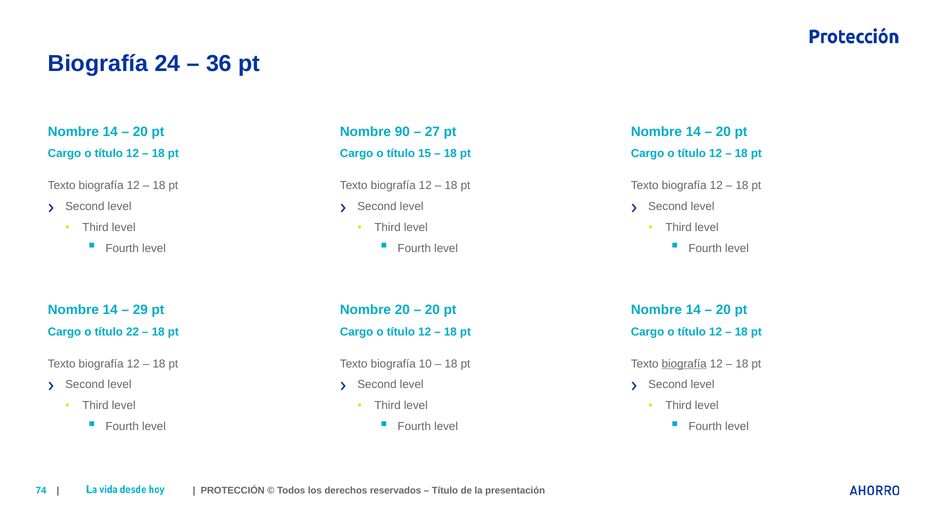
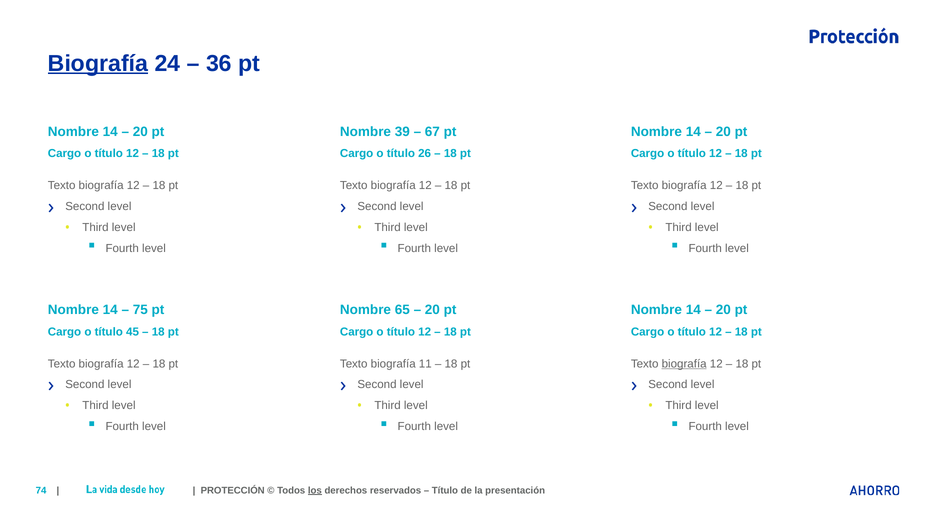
Biografía underline: none -> present (98, 63)
90: 90 -> 39 (402, 132)
27: 27 -> 67 (432, 132)
15: 15 -> 26 (425, 154)
29: 29 -> 75 (140, 310)
Nombre 20: 20 -> 65 (402, 310)
22: 22 -> 45 (133, 332)
10: 10 -> 11 (425, 364)
los underline: none -> present (315, 490)
